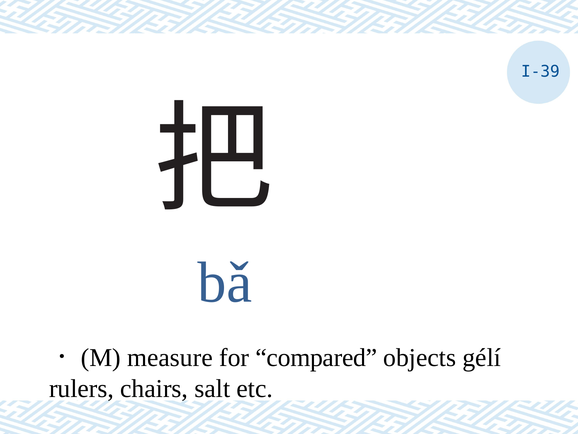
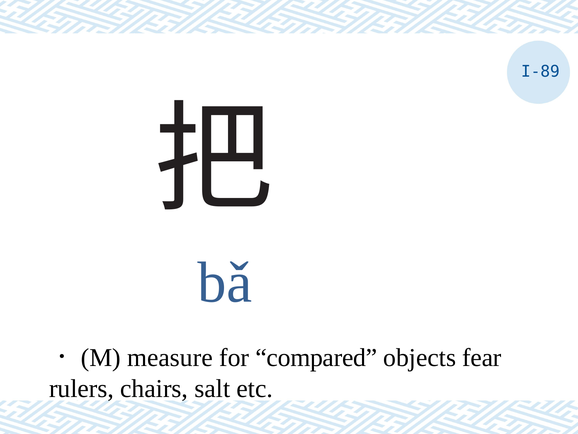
I-39: I-39 -> I-89 (540, 71)
gélí: gélí -> fear (482, 357)
